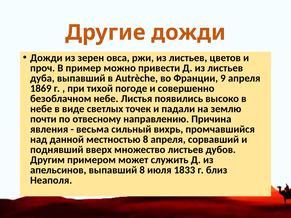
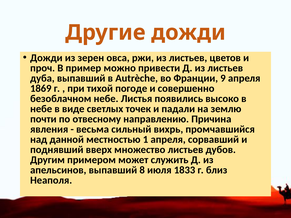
местностью 8: 8 -> 1 (146, 140)
